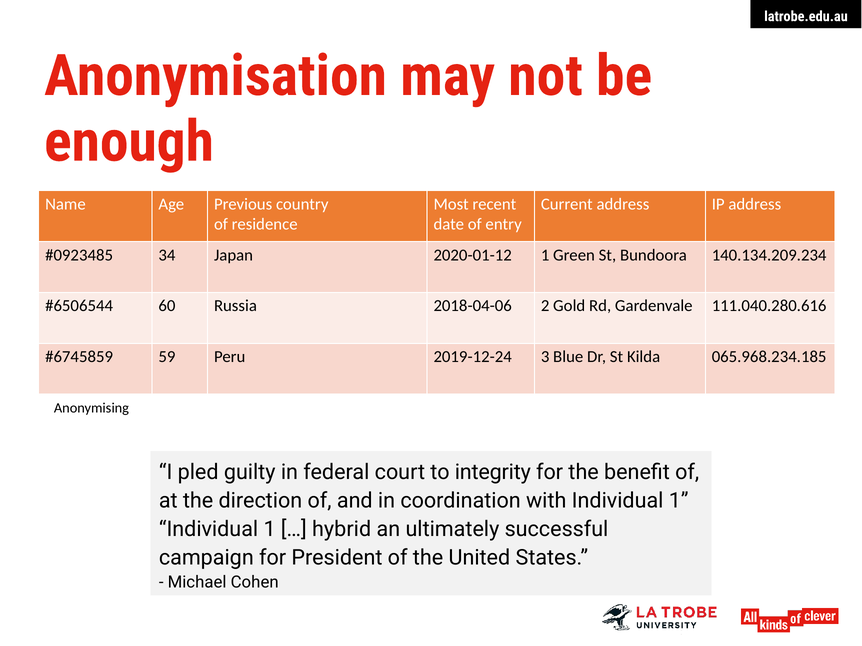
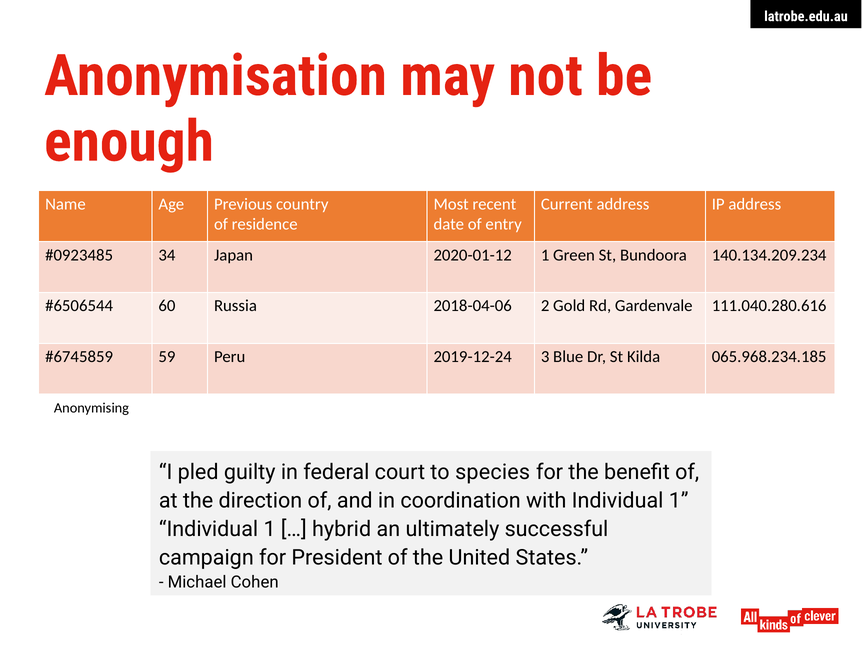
integrity: integrity -> species (493, 473)
